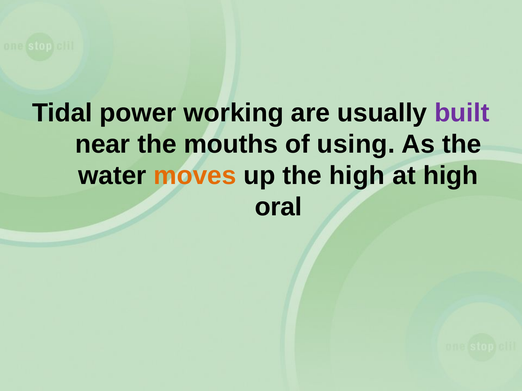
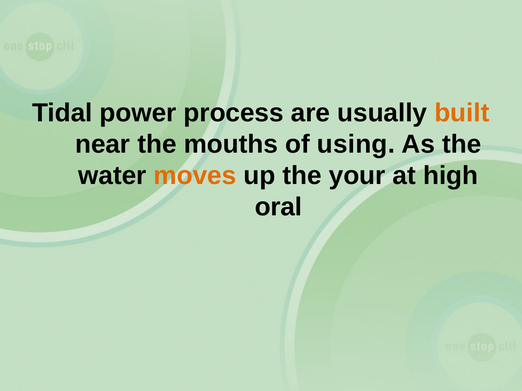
working: working -> process (234, 113)
built colour: purple -> orange (462, 113)
the high: high -> your (357, 176)
